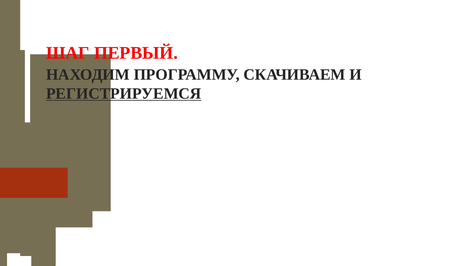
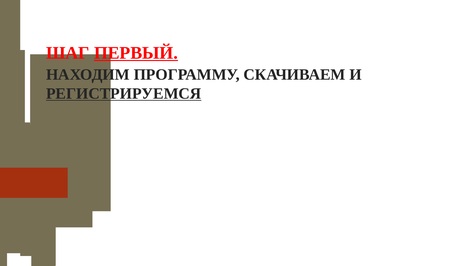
ПЕРВЫЙ underline: none -> present (136, 53)
